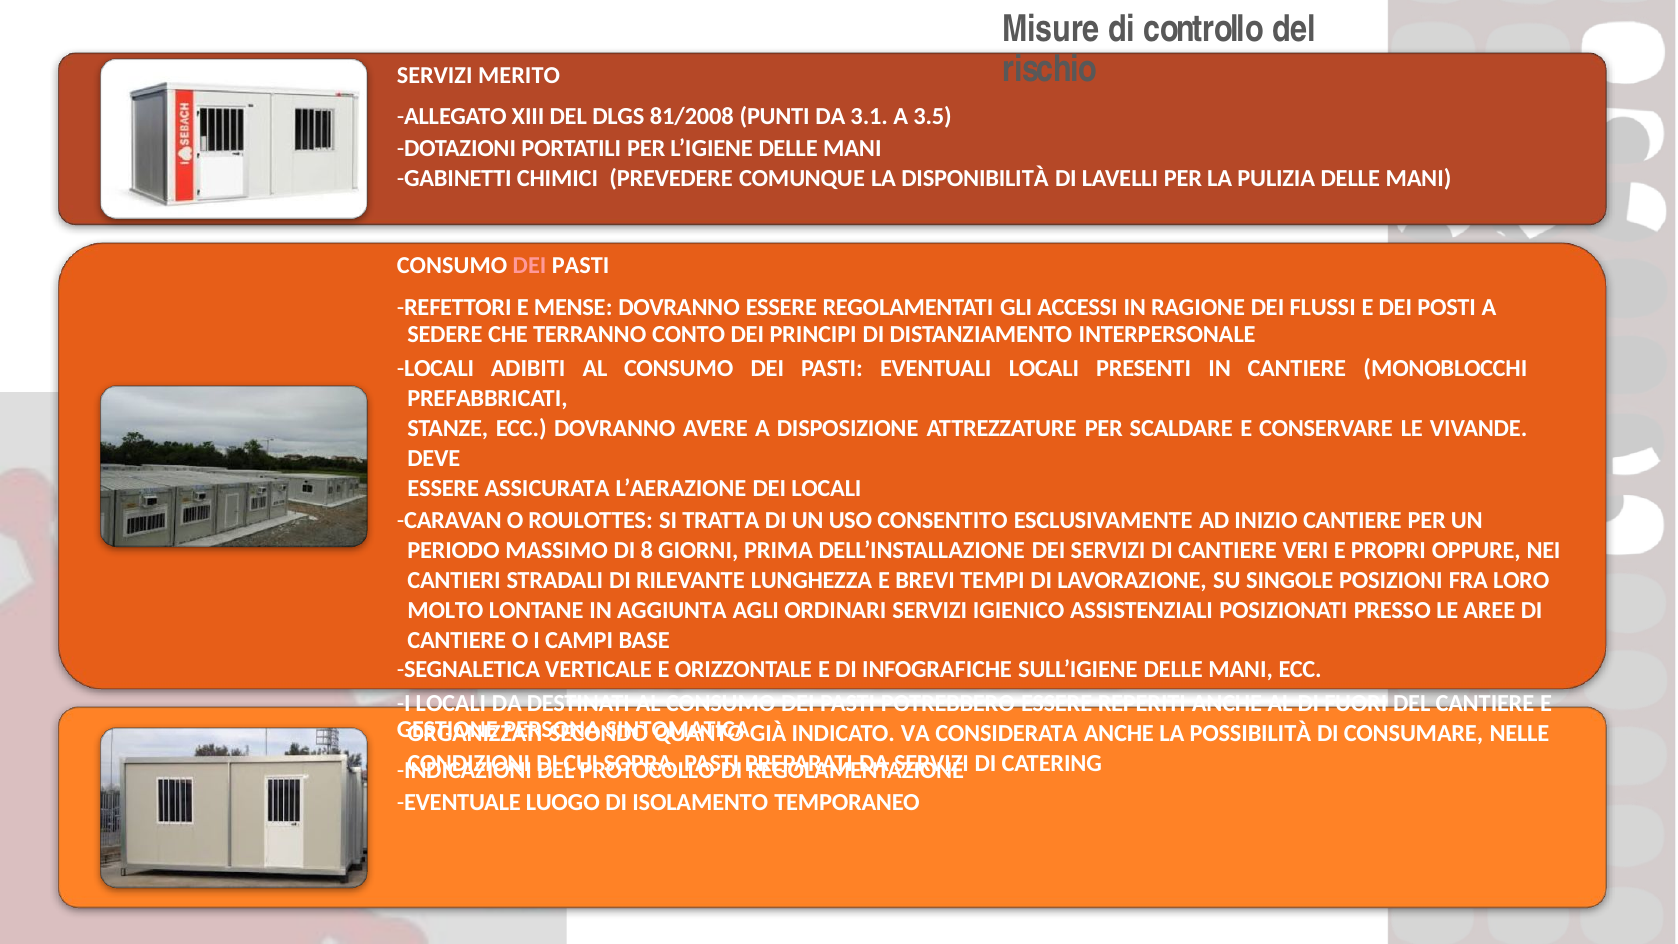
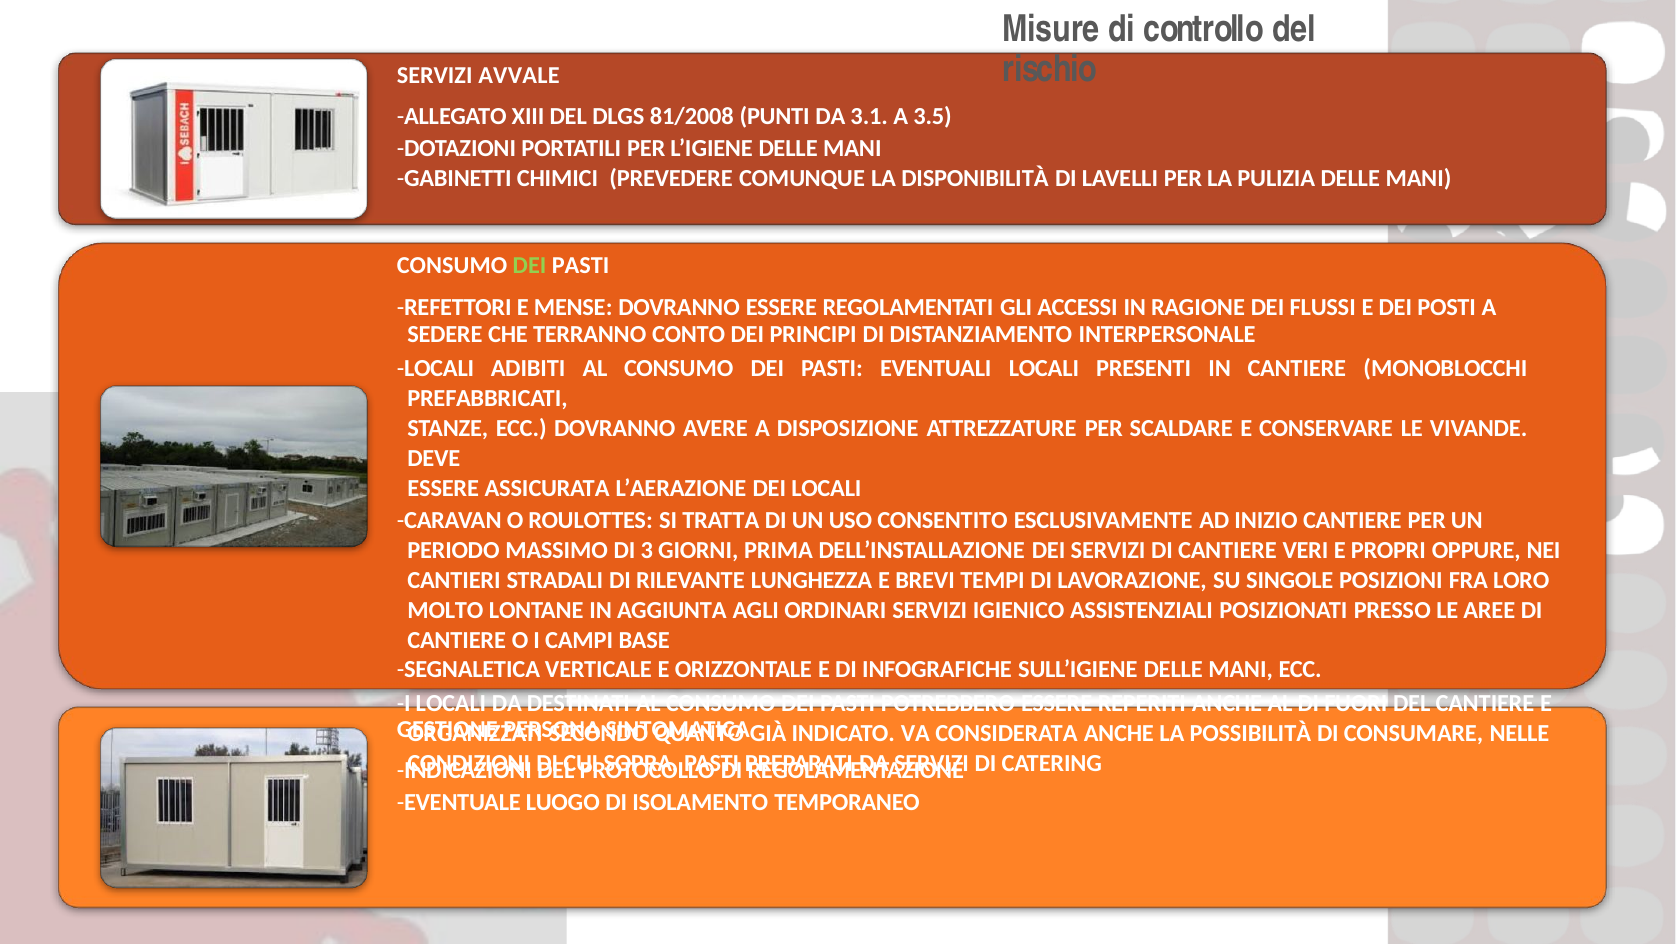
MERITO: MERITO -> AVVALE (519, 75)
DEI colour: pink -> light green (530, 266)
8: 8 -> 3 (647, 550)
